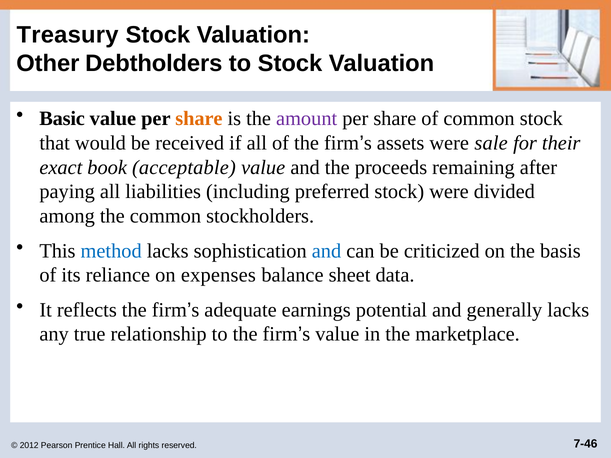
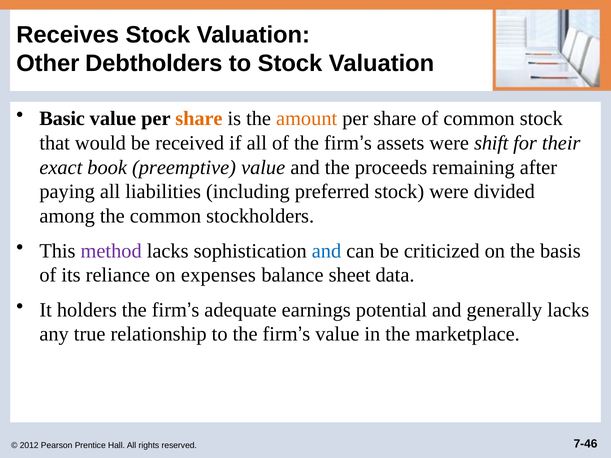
Treasury: Treasury -> Receives (68, 35)
amount colour: purple -> orange (307, 119)
sale: sale -> shift (491, 143)
acceptable: acceptable -> preemptive (184, 167)
method colour: blue -> purple (111, 251)
reflects: reflects -> holders (87, 310)
